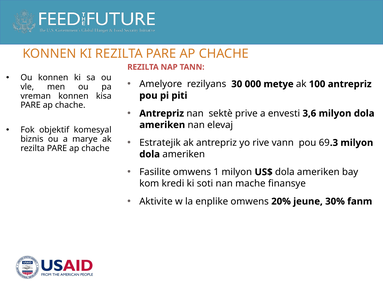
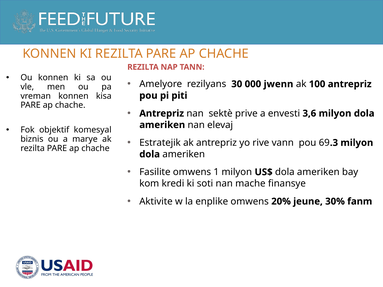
metye: metye -> jwenn (278, 84)
